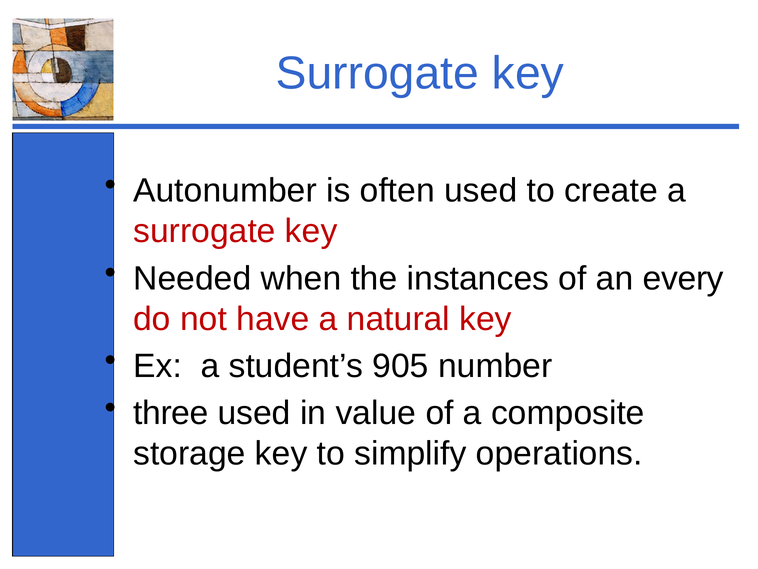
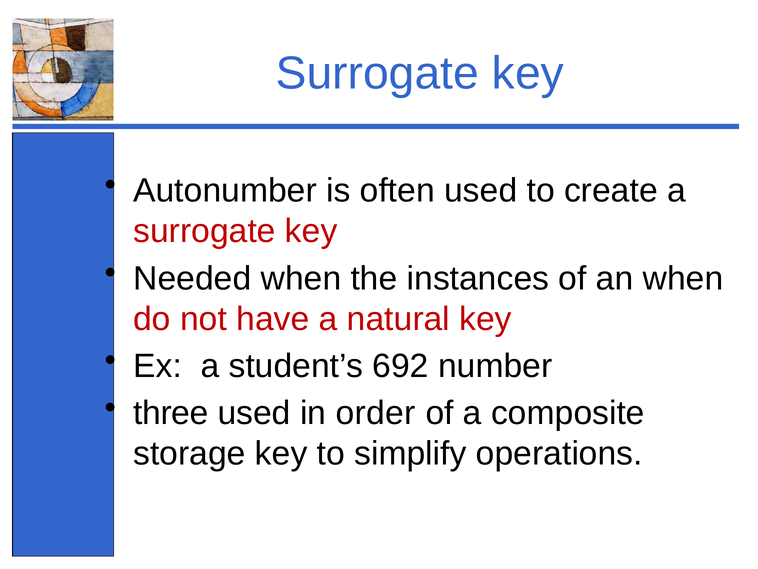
an every: every -> when (683, 278)
905: 905 -> 692 (400, 366)
value: value -> order (376, 413)
